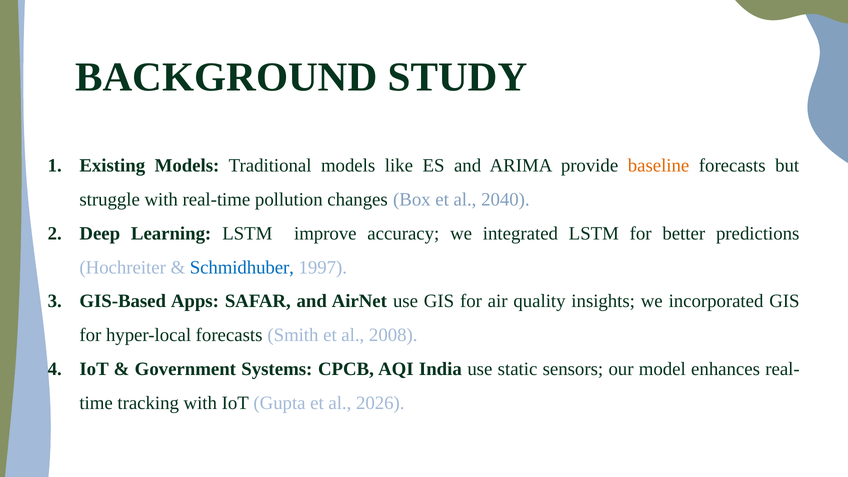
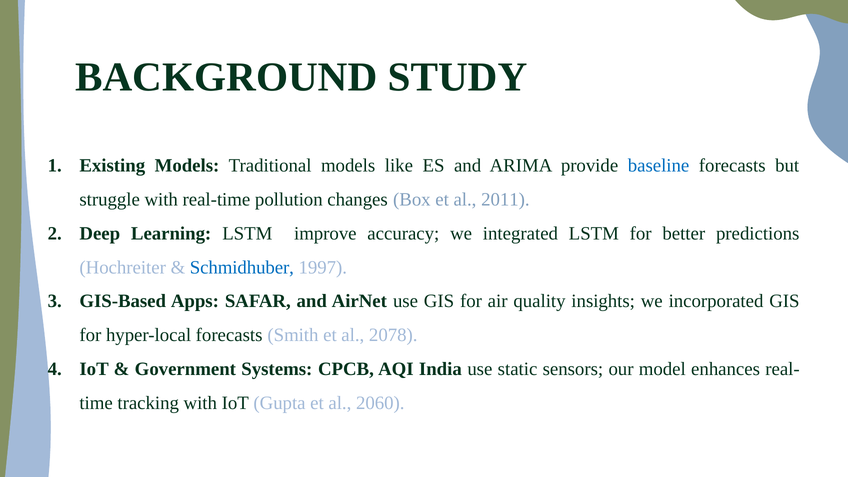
baseline colour: orange -> blue (659, 166)
2040: 2040 -> 2011 (505, 200)
2008: 2008 -> 2078 (393, 335)
2026: 2026 -> 2060 (380, 403)
